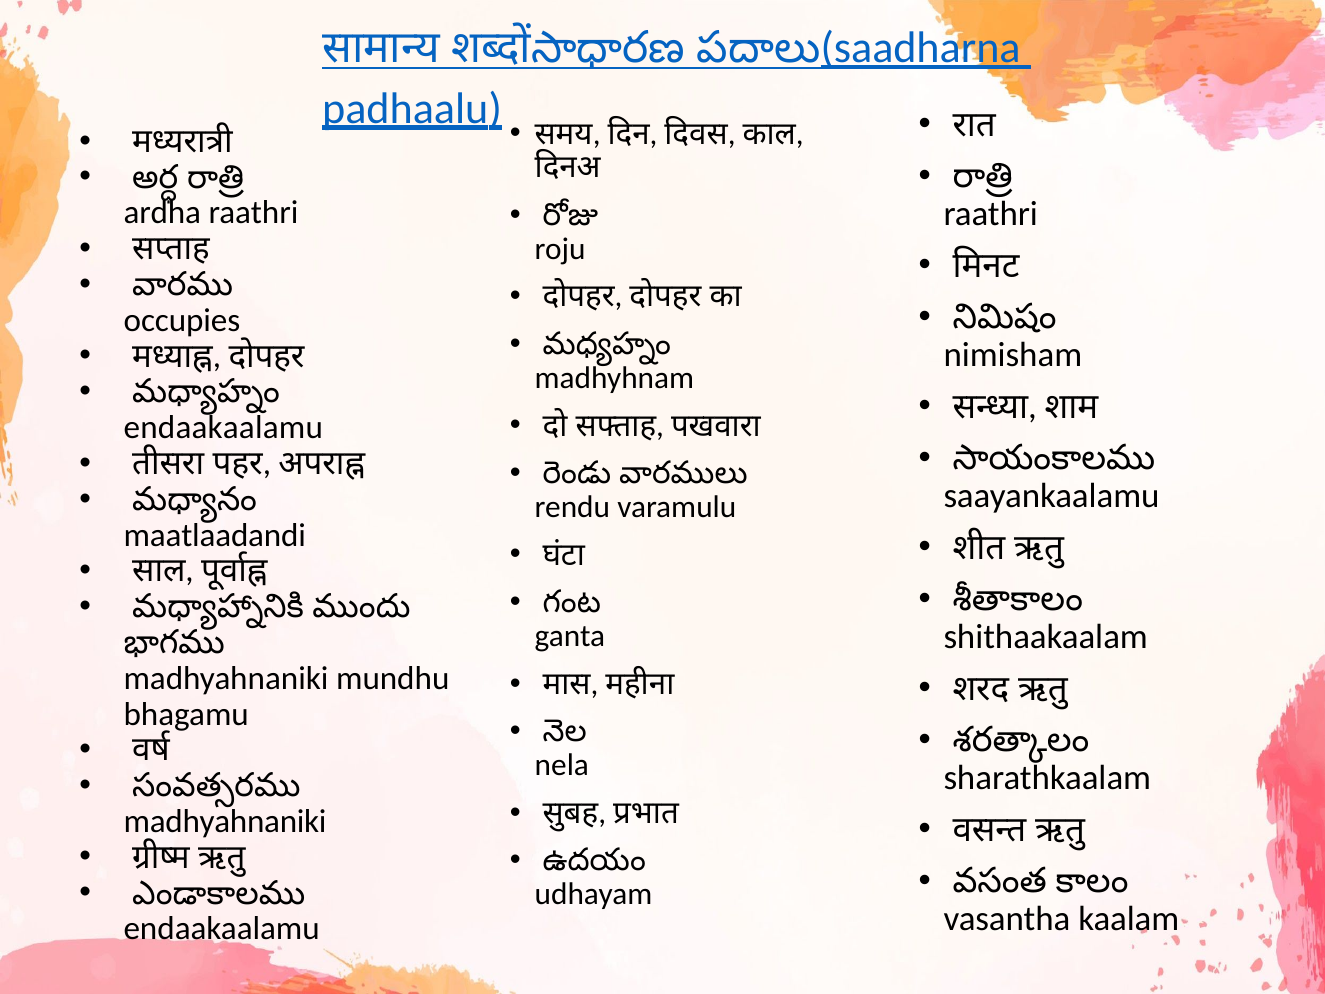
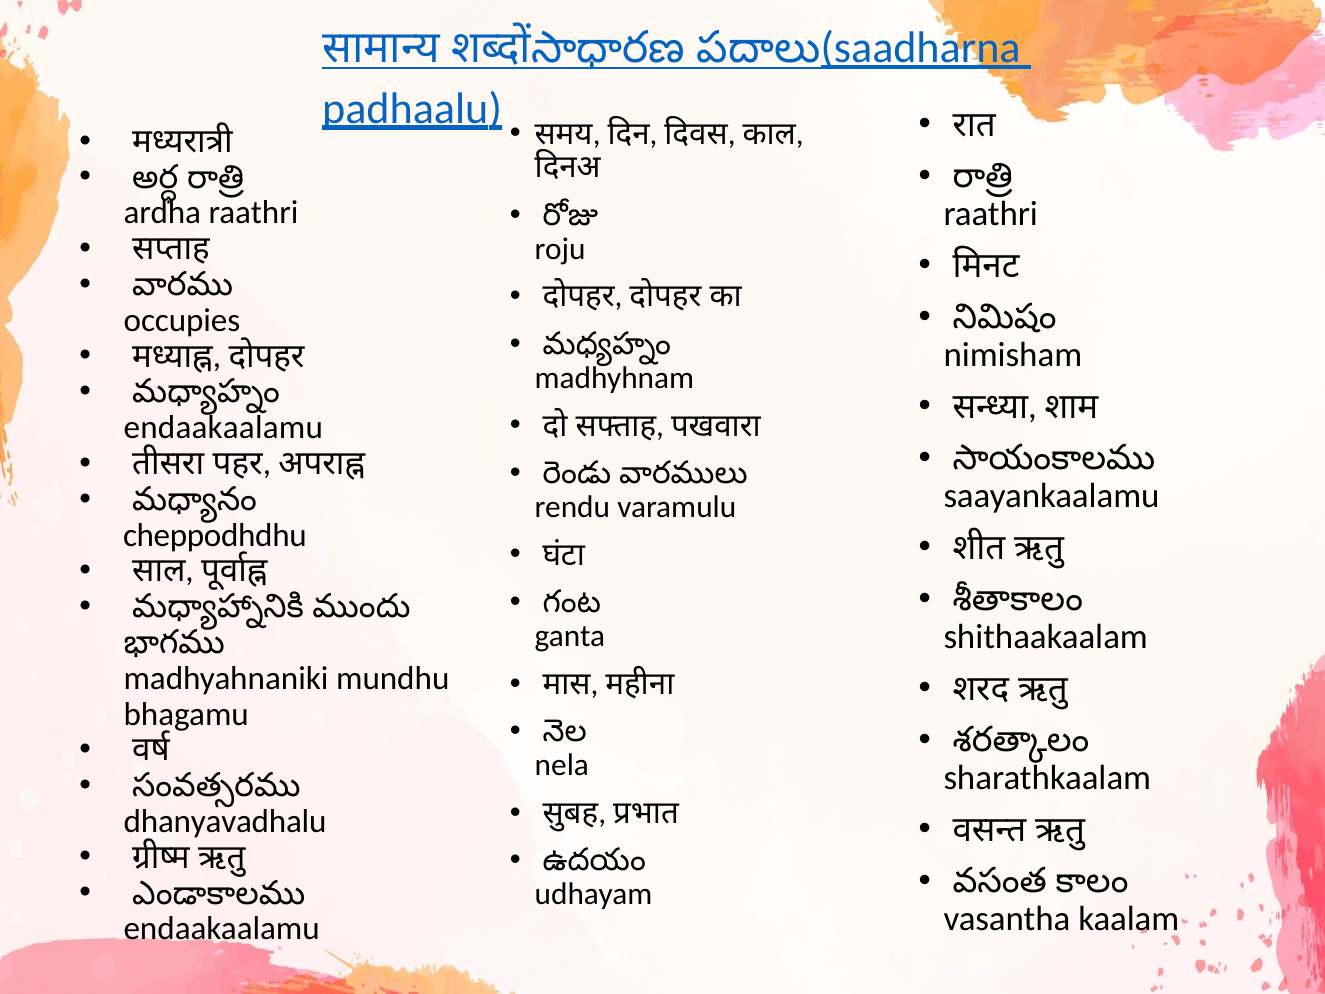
maatlaadandi: maatlaadandi -> cheppodhdhu (215, 535)
madhyahnaniki: madhyahnaniki -> dhanyavadhalu (225, 821)
